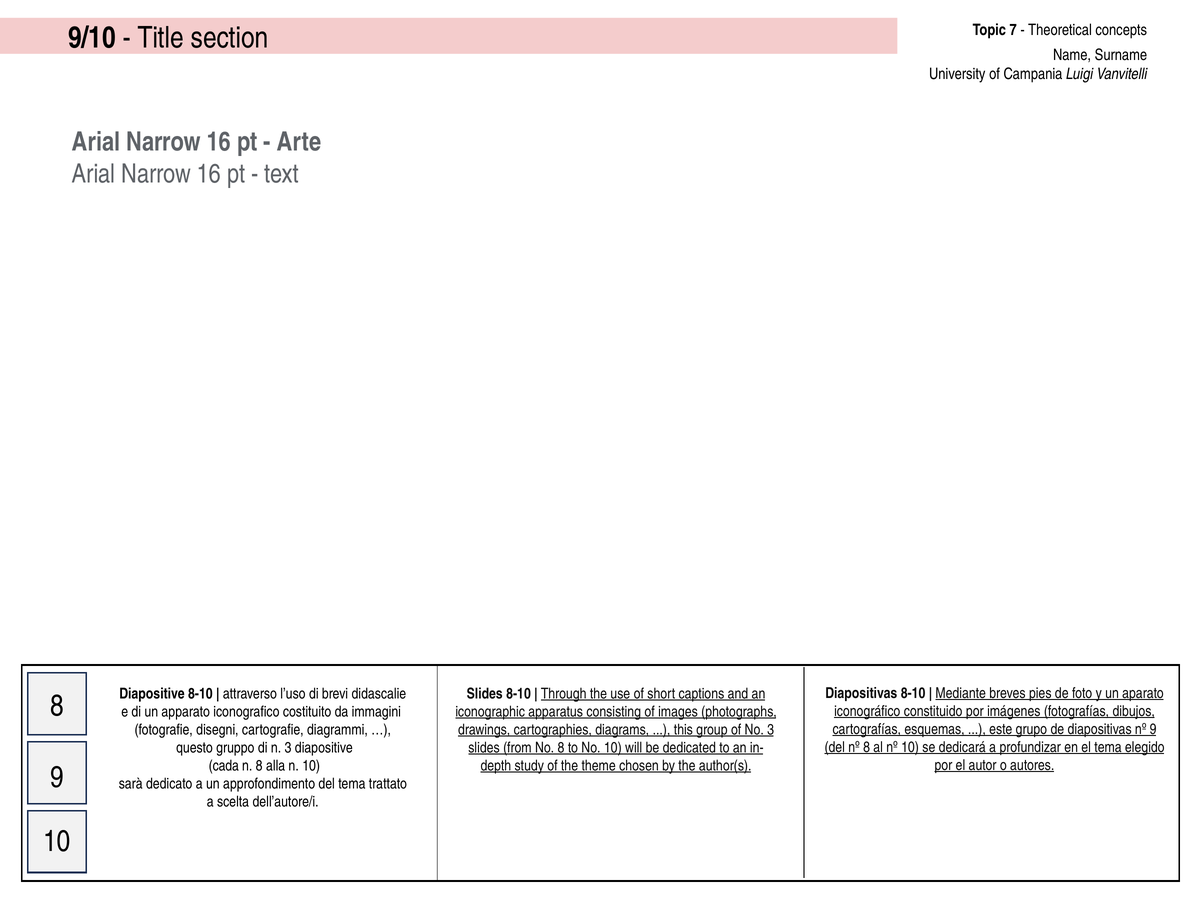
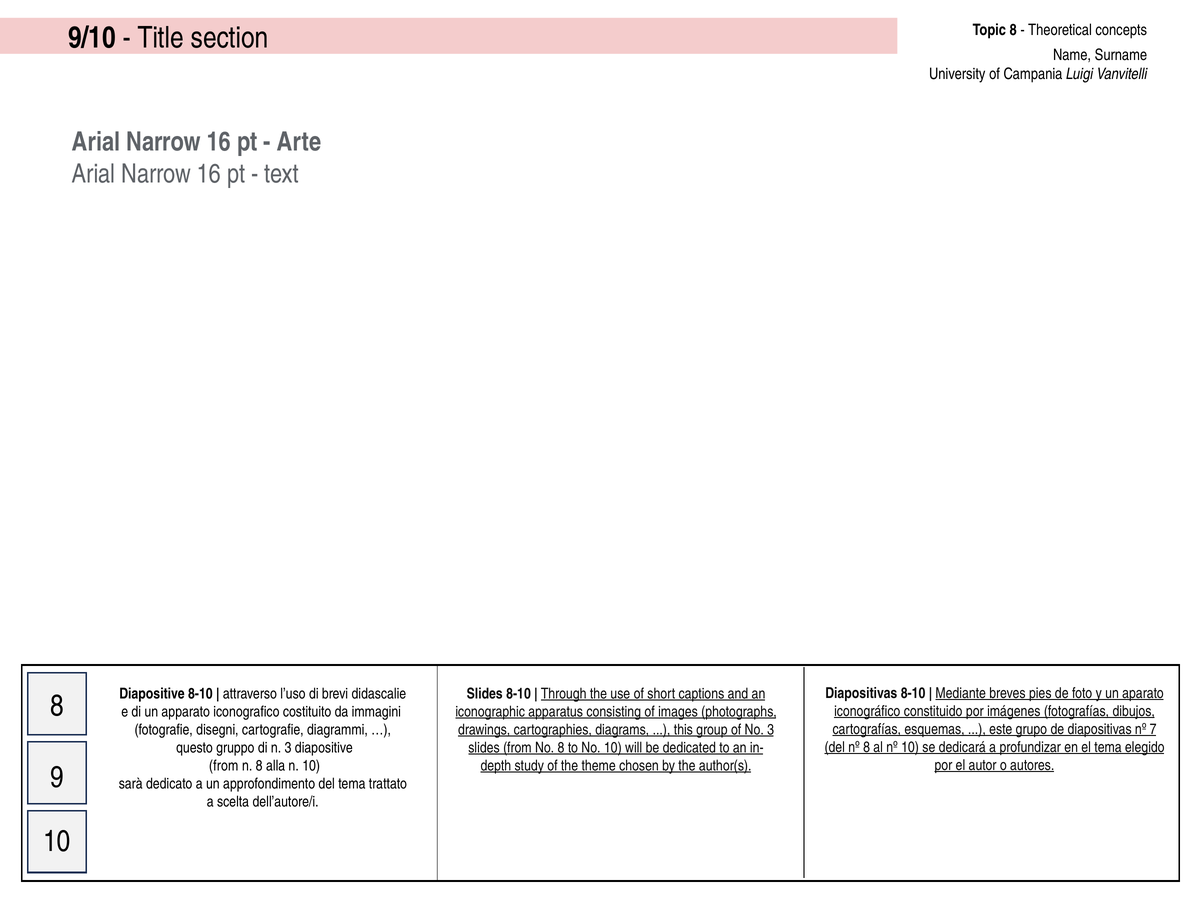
Topic 7: 7 -> 8 (1013, 30)
nº 9: 9 -> 7 (1153, 729)
cada: cada -> from (224, 765)
